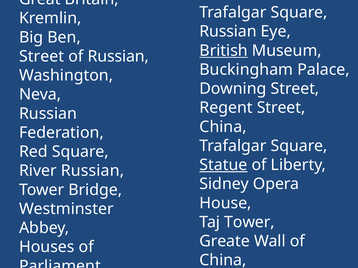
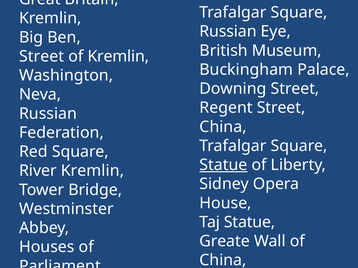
British underline: present -> none (224, 51)
of Russian: Russian -> Kremlin (118, 56)
River Russian: Russian -> Kremlin (92, 171)
Taj Tower: Tower -> Statue (249, 223)
